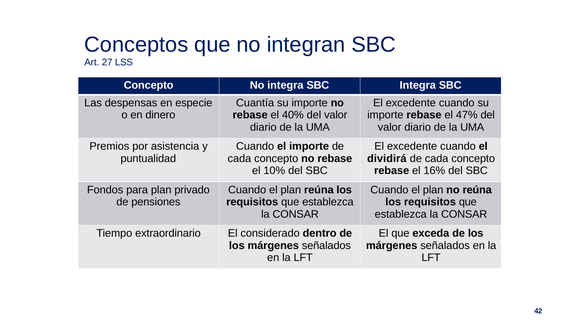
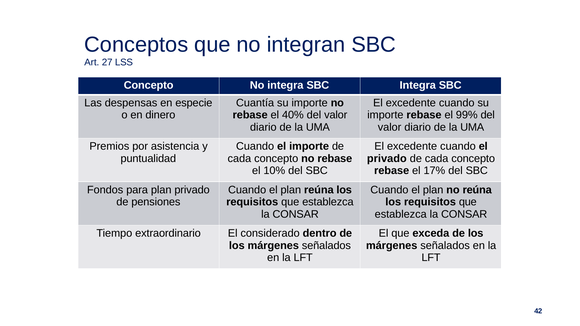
47%: 47% -> 99% (467, 115)
dividirá: dividirá -> privado (387, 159)
16%: 16% -> 17% (434, 171)
